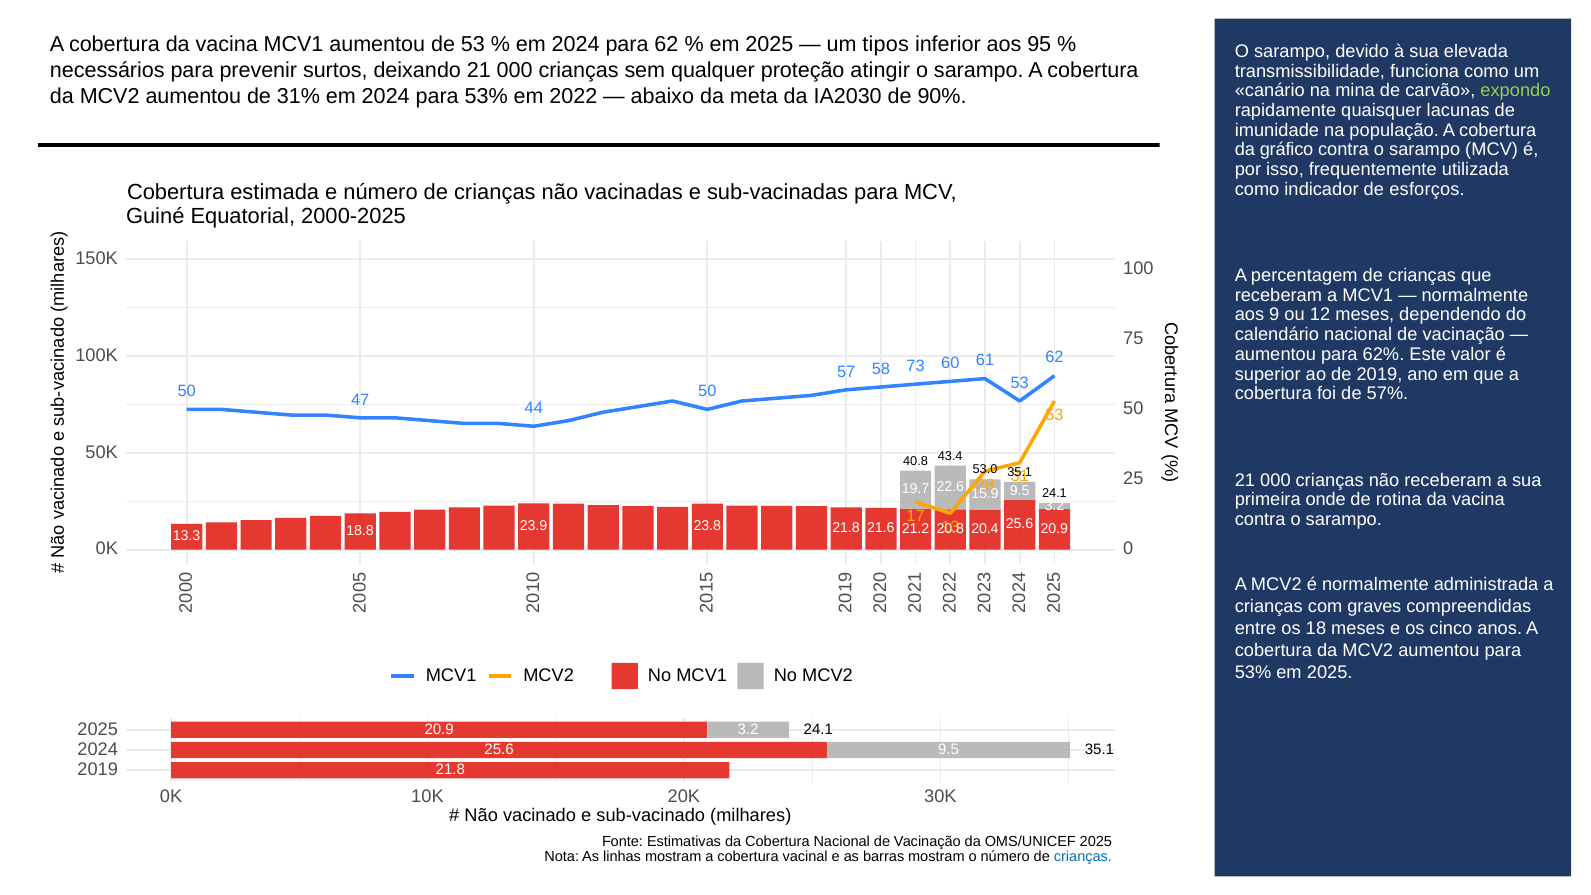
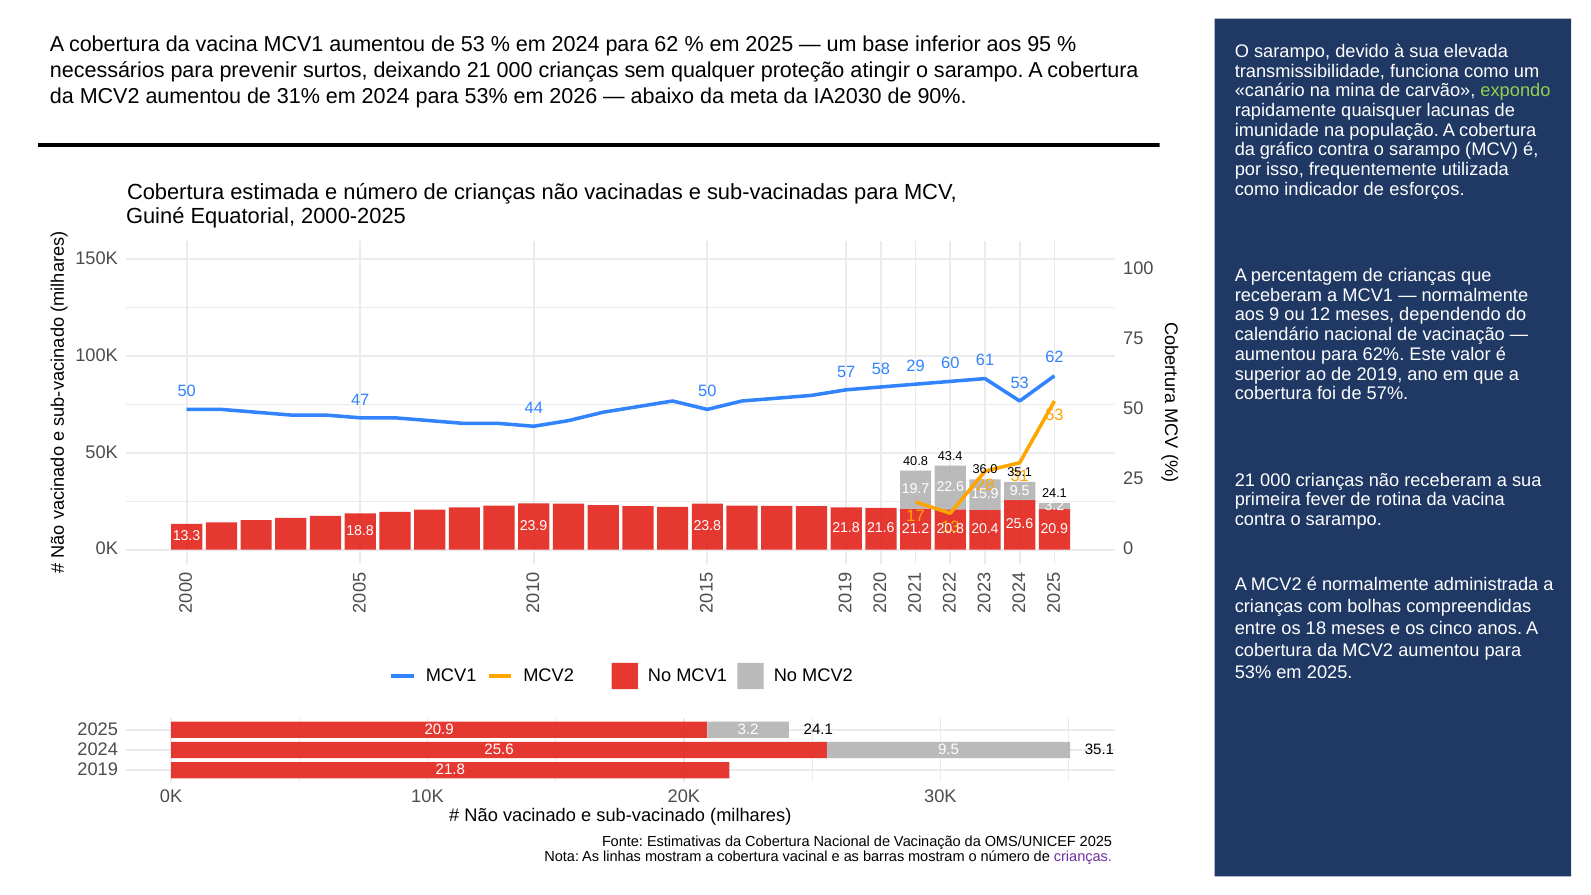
tipos: tipos -> base (886, 44)
2022: 2022 -> 2026 (573, 96)
73: 73 -> 29 (916, 366)
53.0: 53.0 -> 36.0 (985, 470)
onde: onde -> fever (1326, 500)
graves: graves -> bolhas (1374, 607)
crianças colour: blue -> purple (1083, 857)
